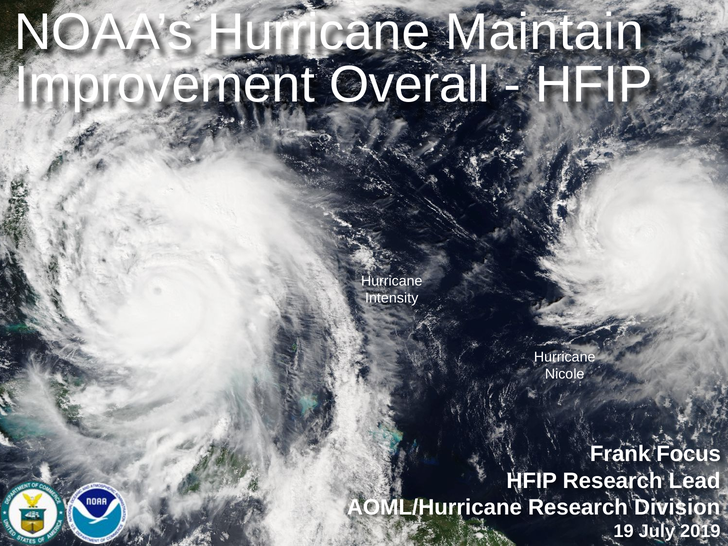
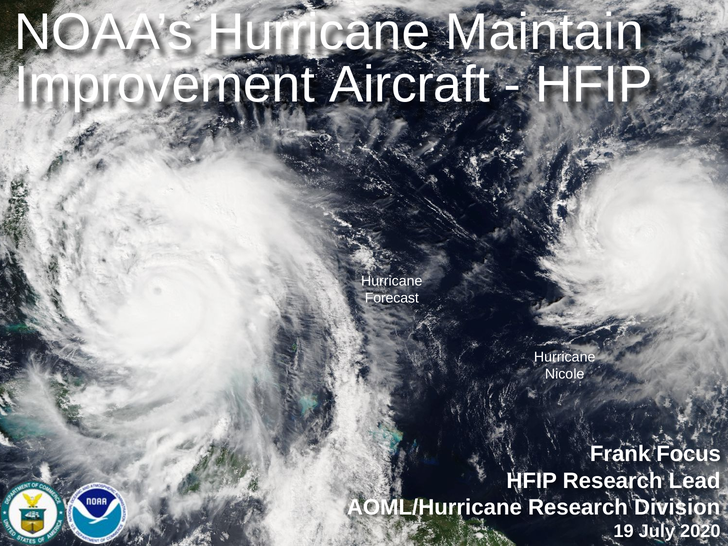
Overall: Overall -> Aircraft (410, 85)
Intensity: Intensity -> Forecast (392, 298)
2019: 2019 -> 2020 (700, 531)
